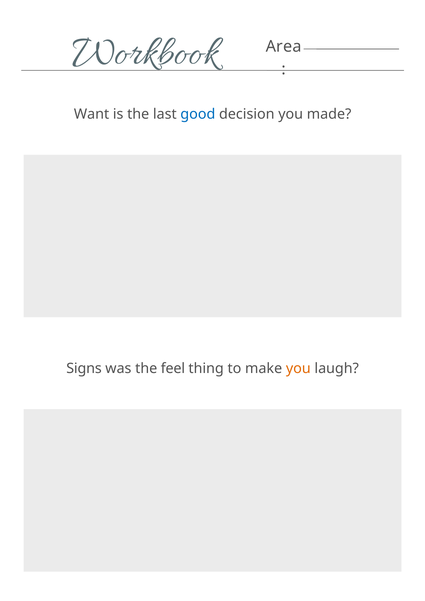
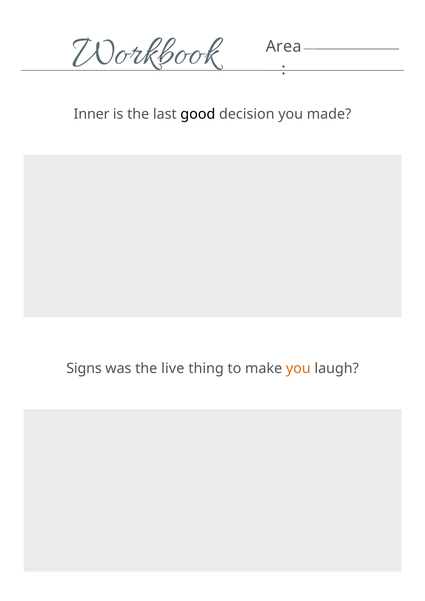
Want: Want -> Inner (92, 114)
good colour: blue -> black (198, 114)
feel: feel -> live (173, 369)
